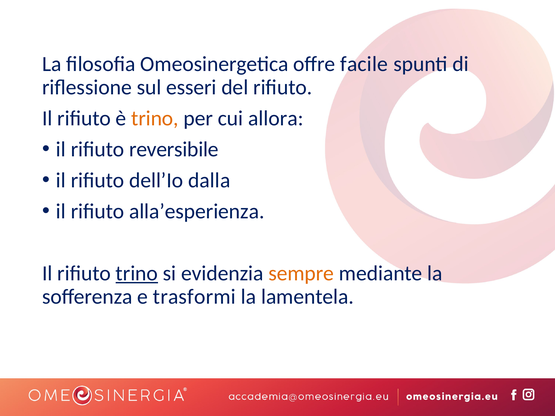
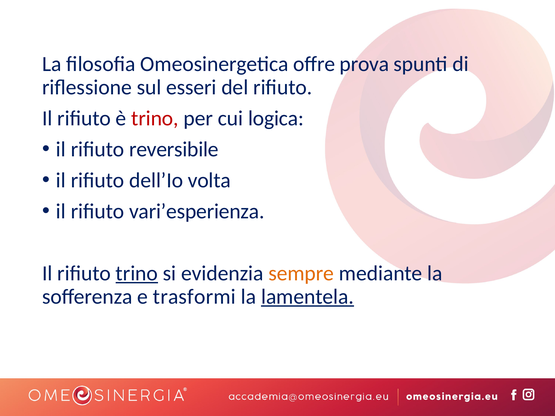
facile: facile -> prova (364, 64)
trino colour: orange -> red (155, 118)
allora: allora -> logica (276, 118)
dalla: dalla -> volta (209, 180)
alla’esperienza: alla’esperienza -> vari’esperienza (197, 211)
lamentela underline: none -> present (308, 297)
